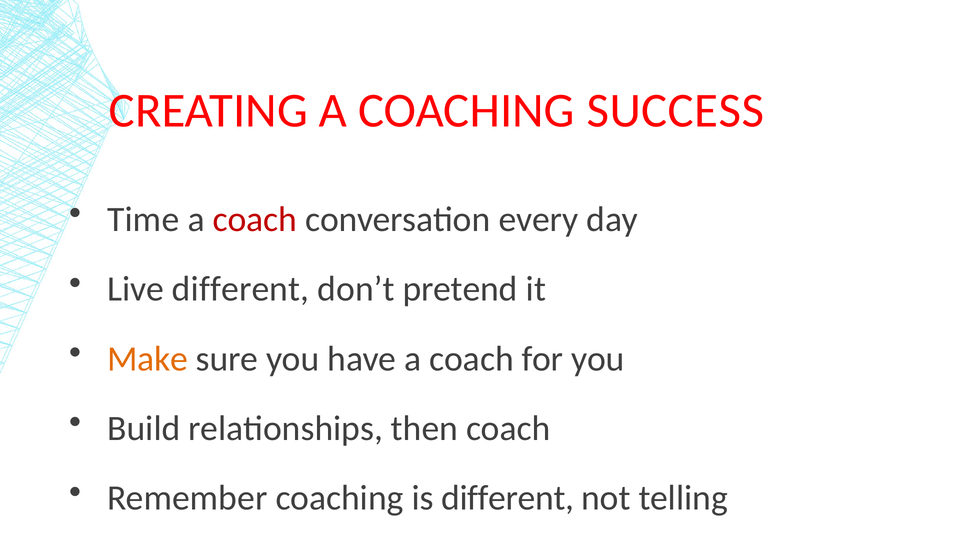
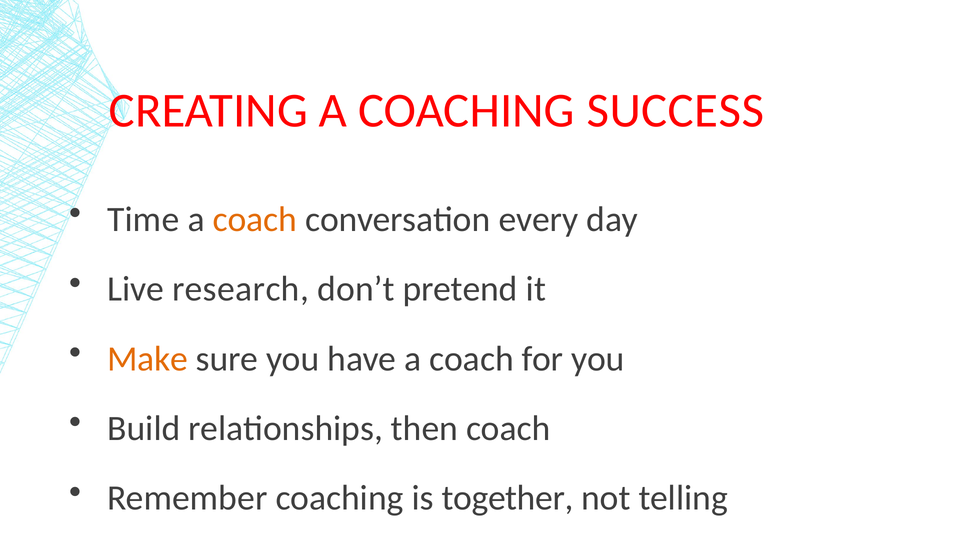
coach colour: red -> orange (255, 219)
Live different: different -> research (241, 289)
is different: different -> together (508, 498)
